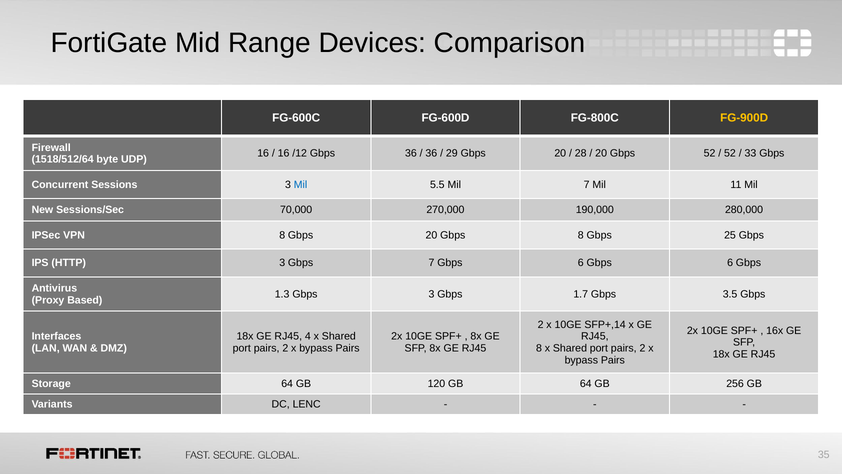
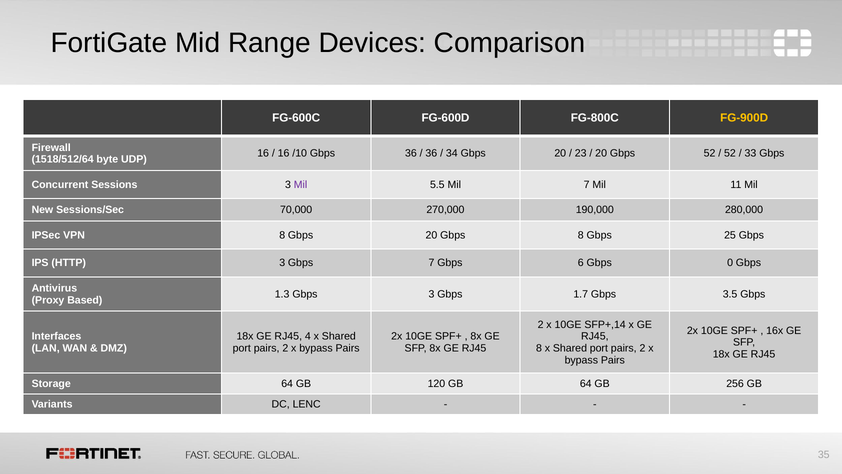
/12: /12 -> /10 (300, 153)
29: 29 -> 34 (452, 153)
28: 28 -> 23 (581, 153)
Mil colour: blue -> purple (301, 184)
6 Gbps 6: 6 -> 0 (730, 263)
